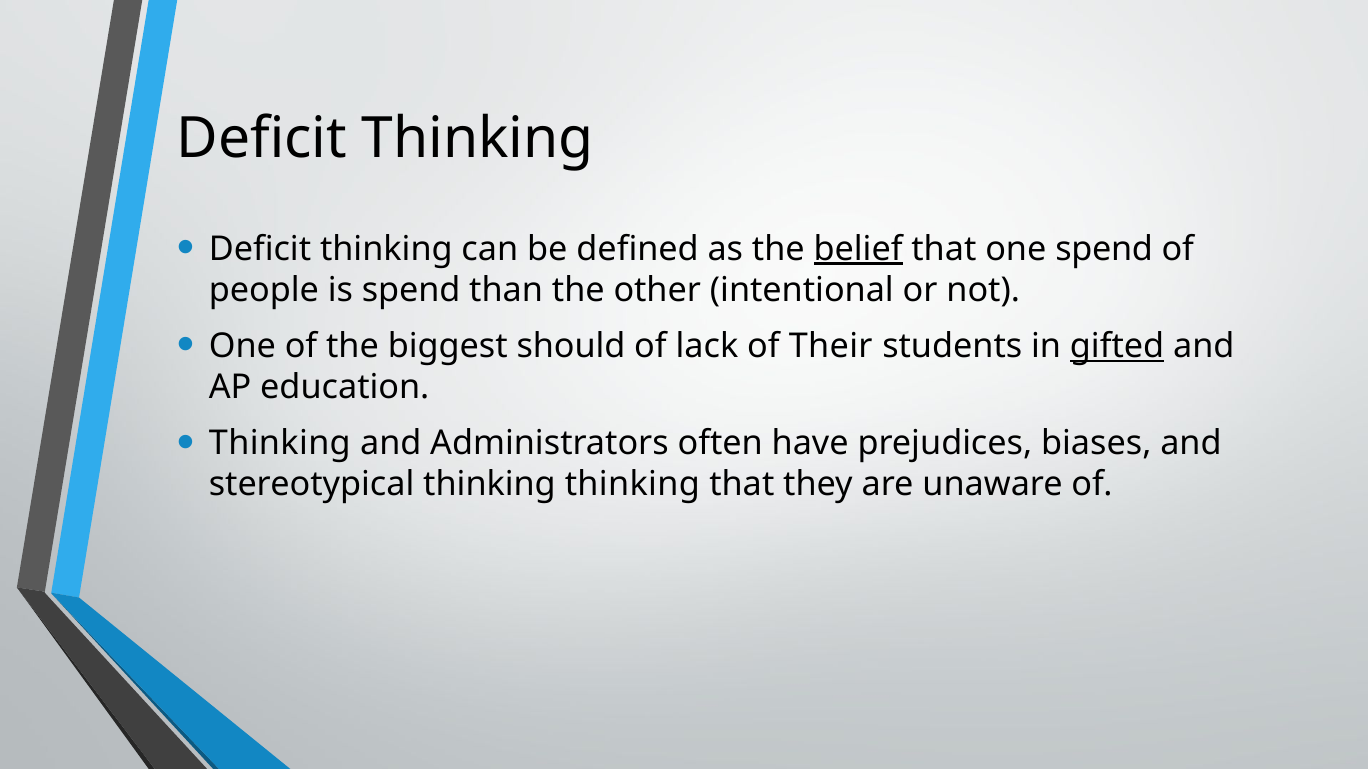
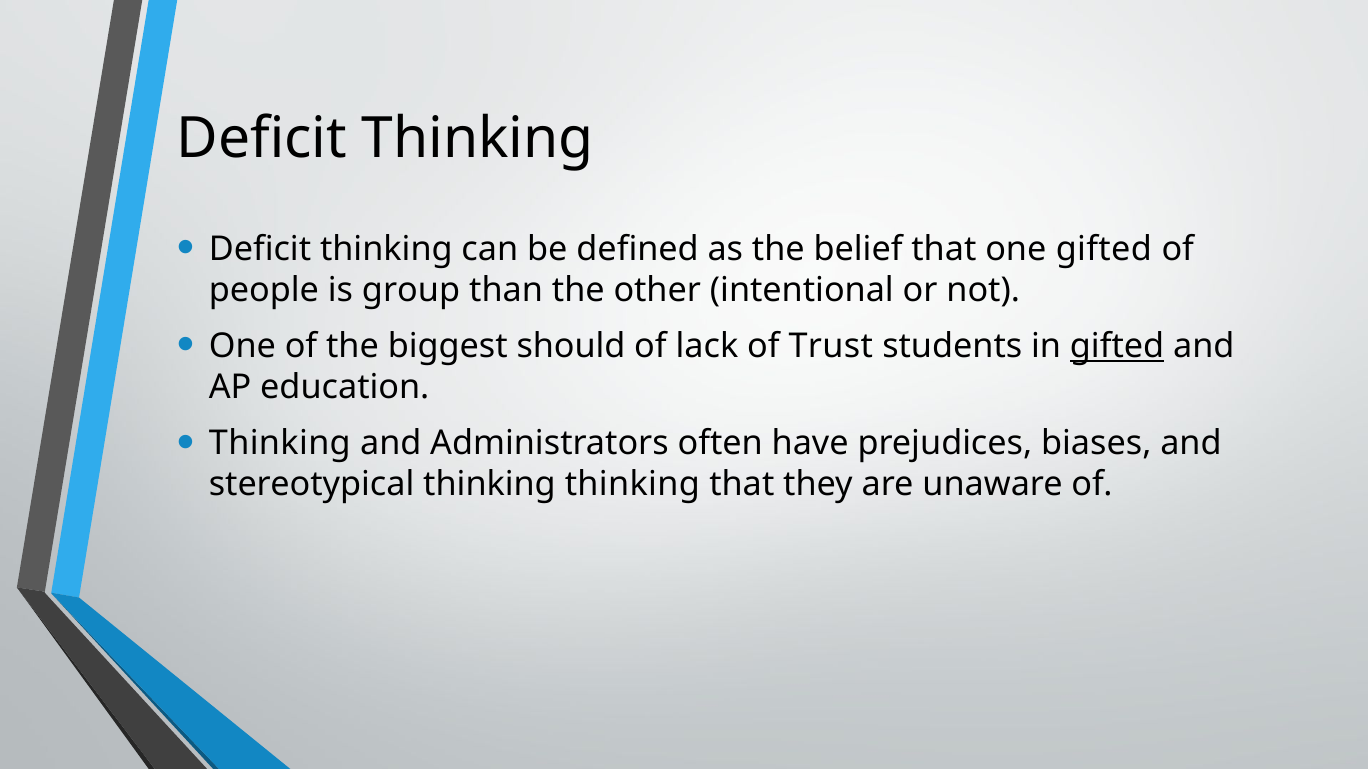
belief underline: present -> none (858, 249)
one spend: spend -> gifted (1104, 249)
is spend: spend -> group (411, 290)
Their: Their -> Trust (831, 346)
